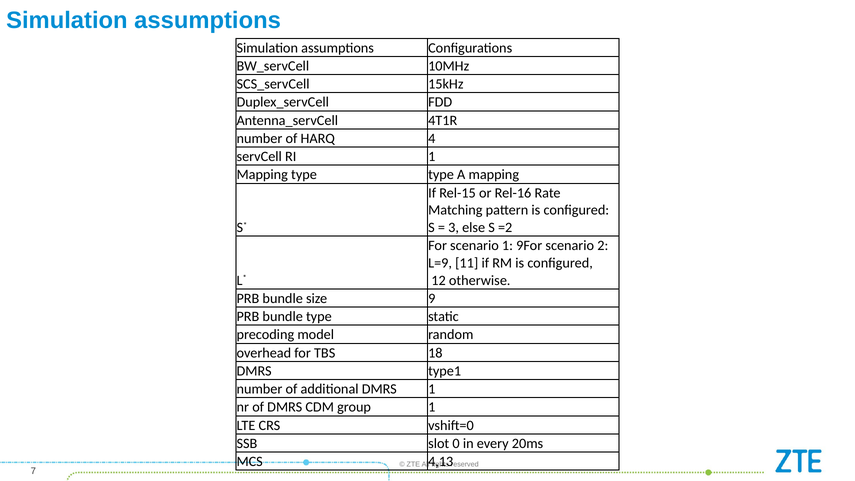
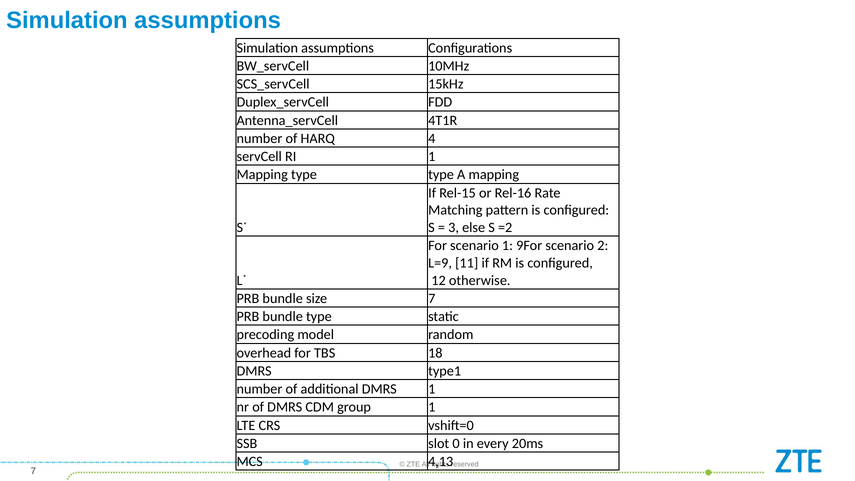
size 9: 9 -> 7 (432, 299)
